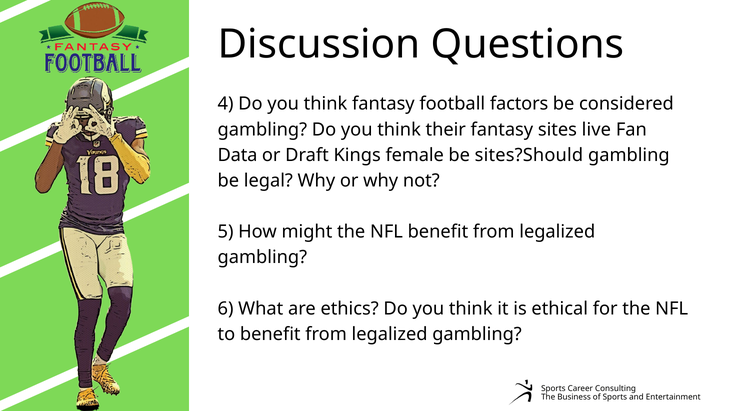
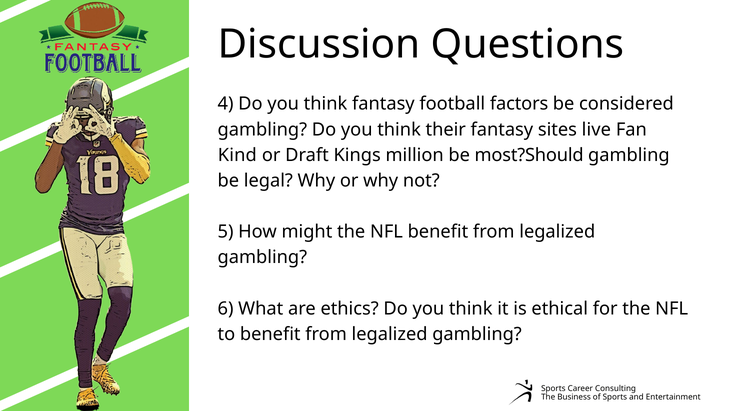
Data: Data -> Kind (237, 155)
female: female -> million (415, 155)
sites?Should: sites?Should -> most?Should (529, 155)
